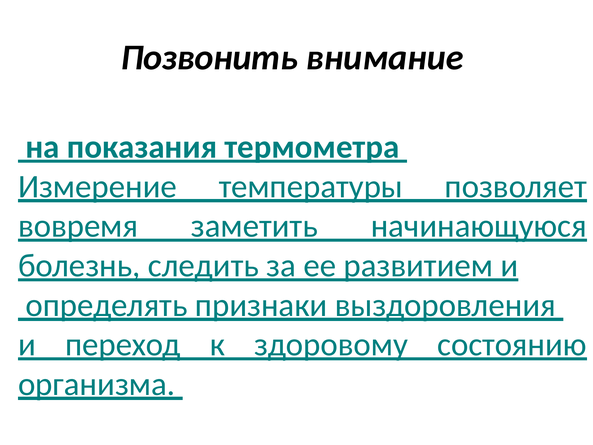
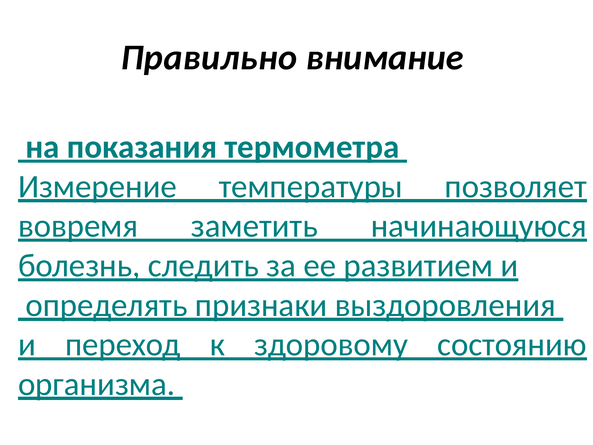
Позвонить: Позвонить -> Правильно (209, 57)
